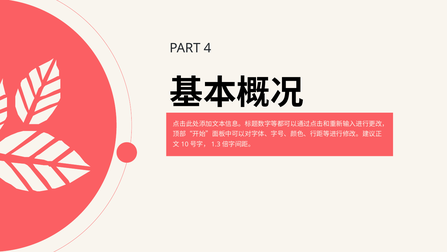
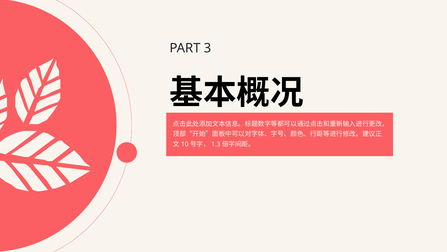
4: 4 -> 3 (207, 48)
